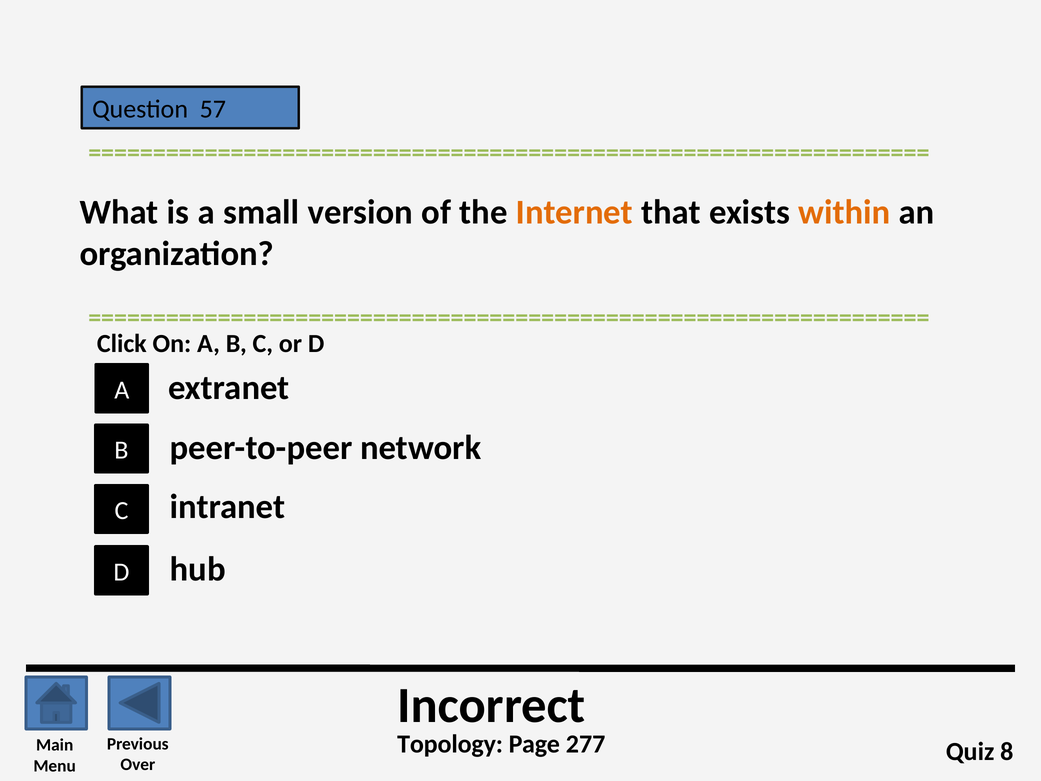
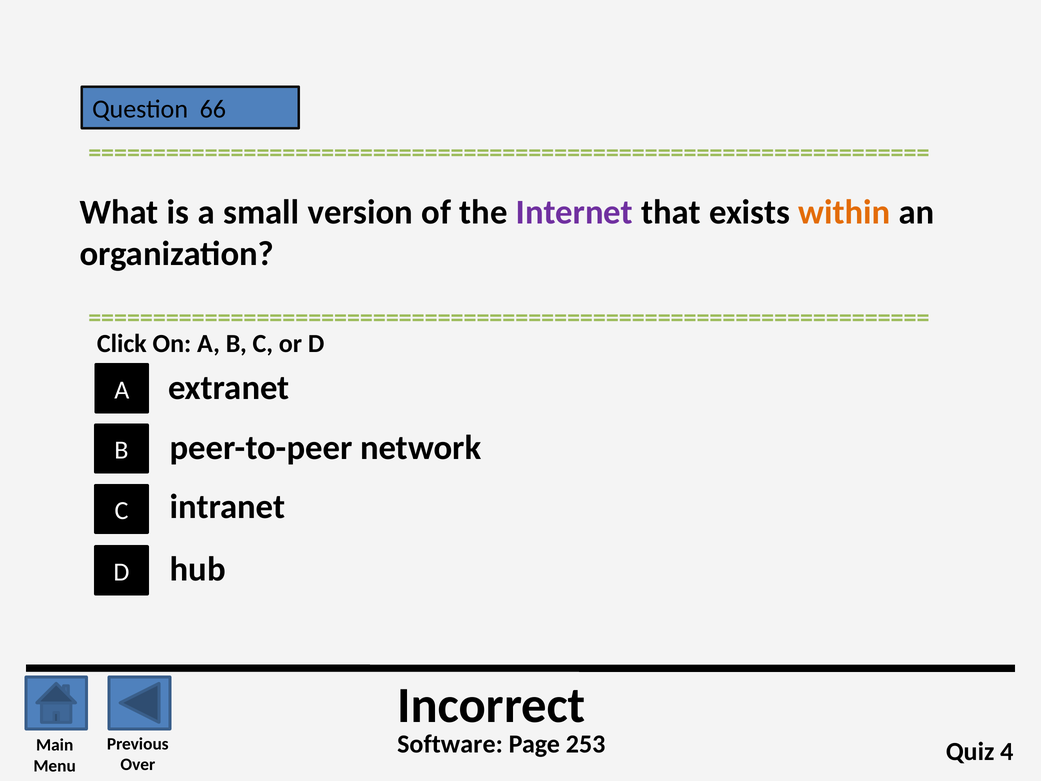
57: 57 -> 66 (213, 109)
Internet colour: orange -> purple (574, 212)
Topology: Topology -> Software (450, 744)
277: 277 -> 253 (586, 744)
8: 8 -> 4 (1007, 751)
